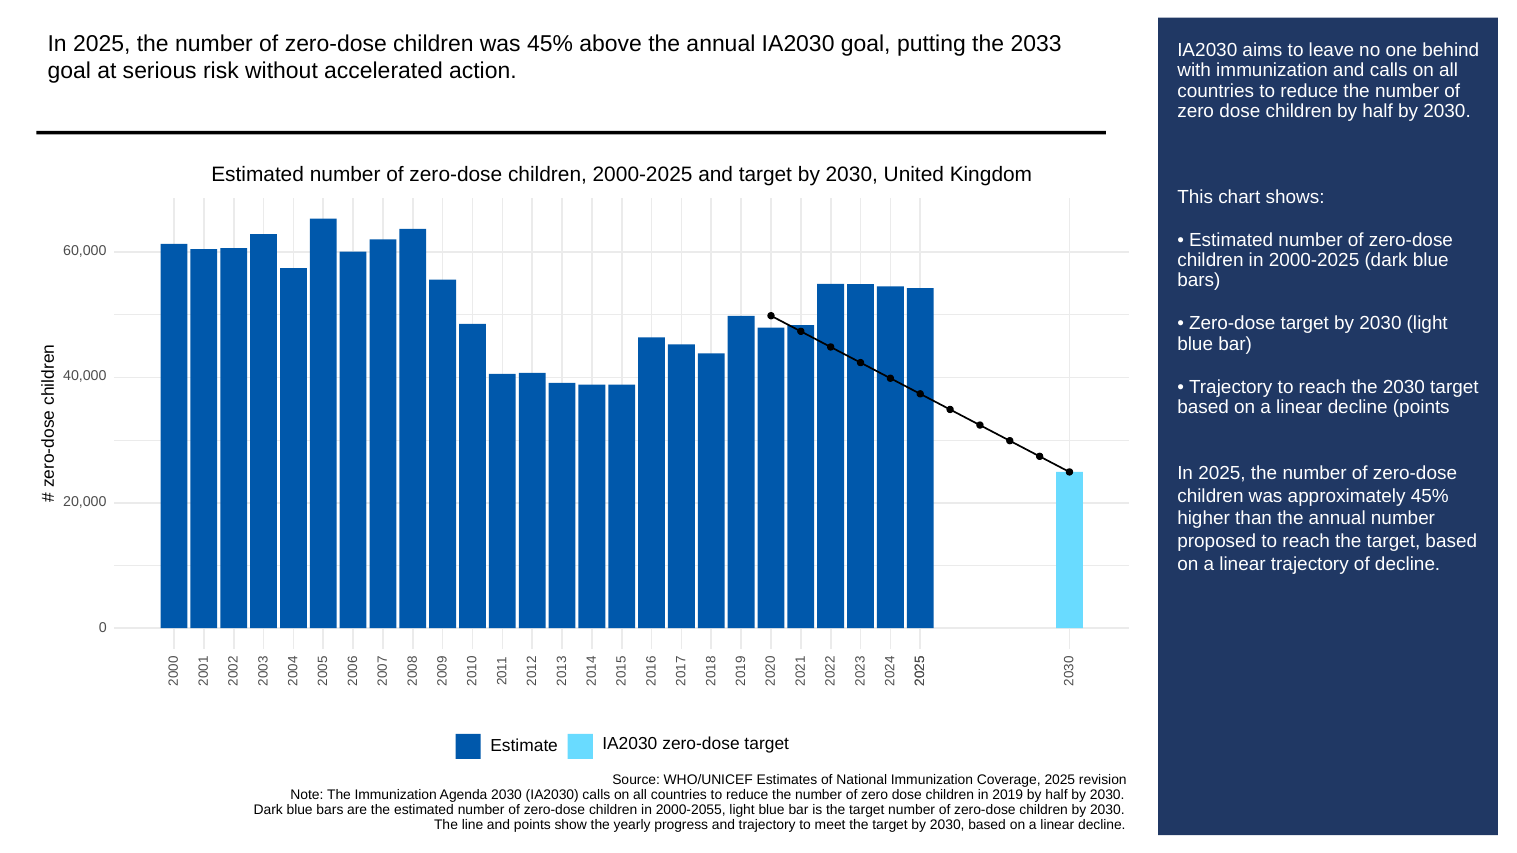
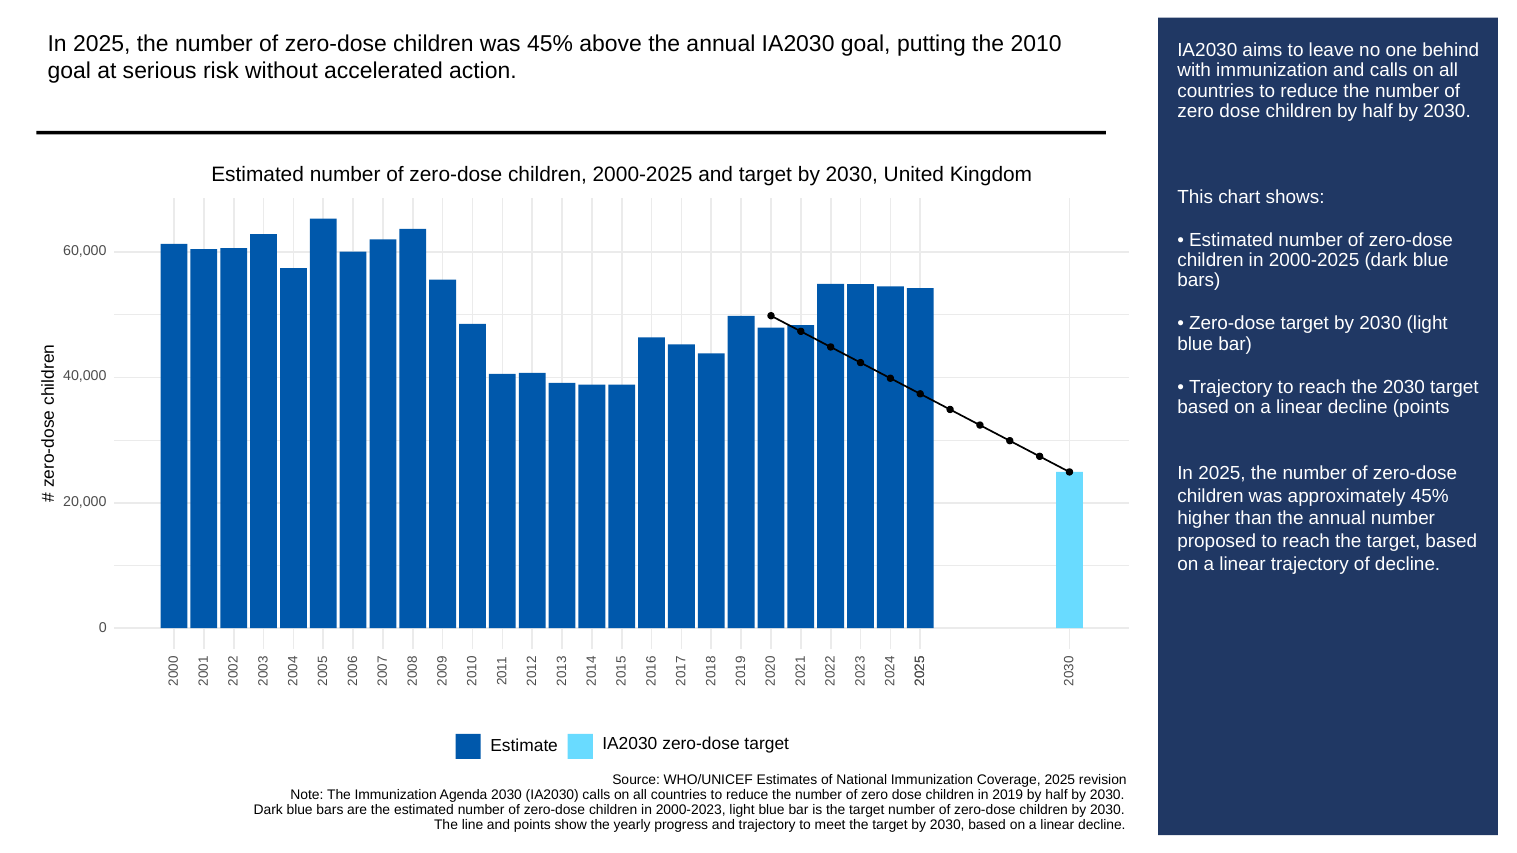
2033: 2033 -> 2010 (1036, 44)
2000-2055: 2000-2055 -> 2000-2023 (691, 811)
